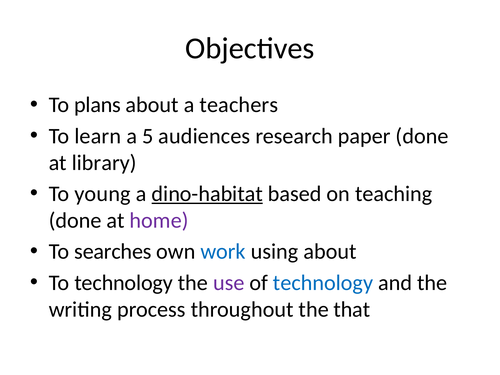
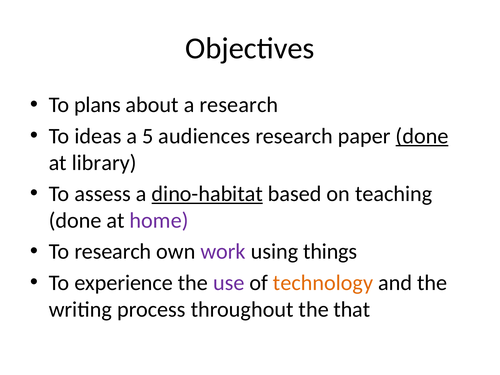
a teachers: teachers -> research (239, 105)
learn: learn -> ideas (98, 136)
done underline: none -> present (422, 136)
young: young -> assess (103, 194)
To searches: searches -> research (113, 252)
work colour: blue -> purple (223, 252)
using about: about -> things (330, 252)
To technology: technology -> experience (124, 283)
technology colour: blue -> orange (323, 283)
